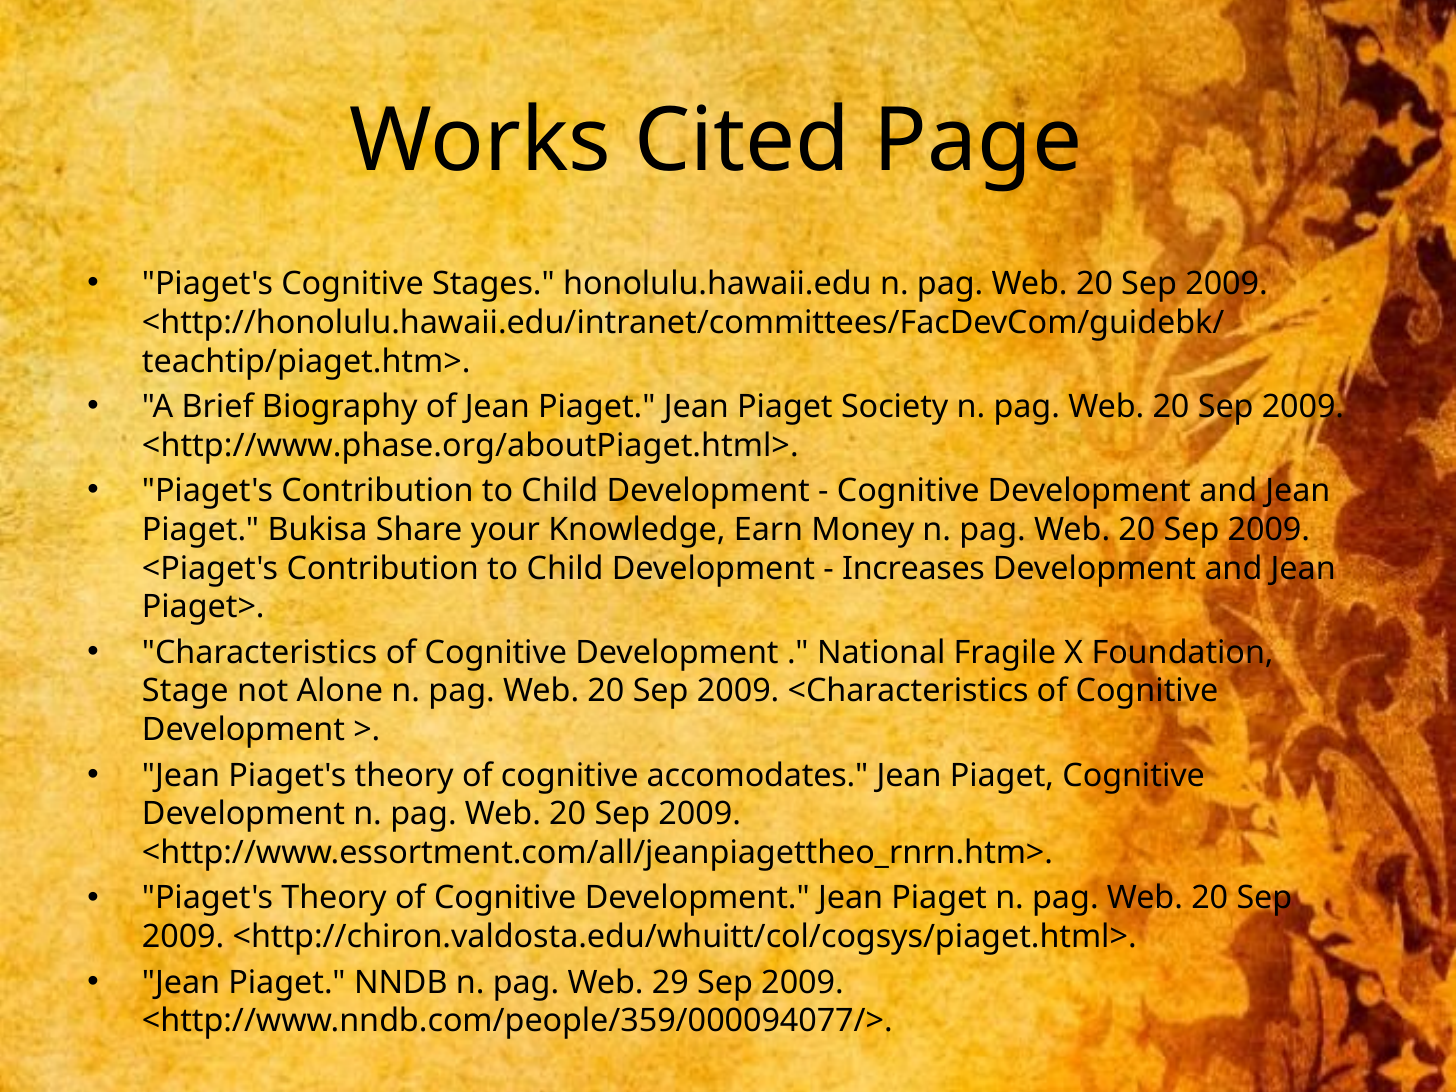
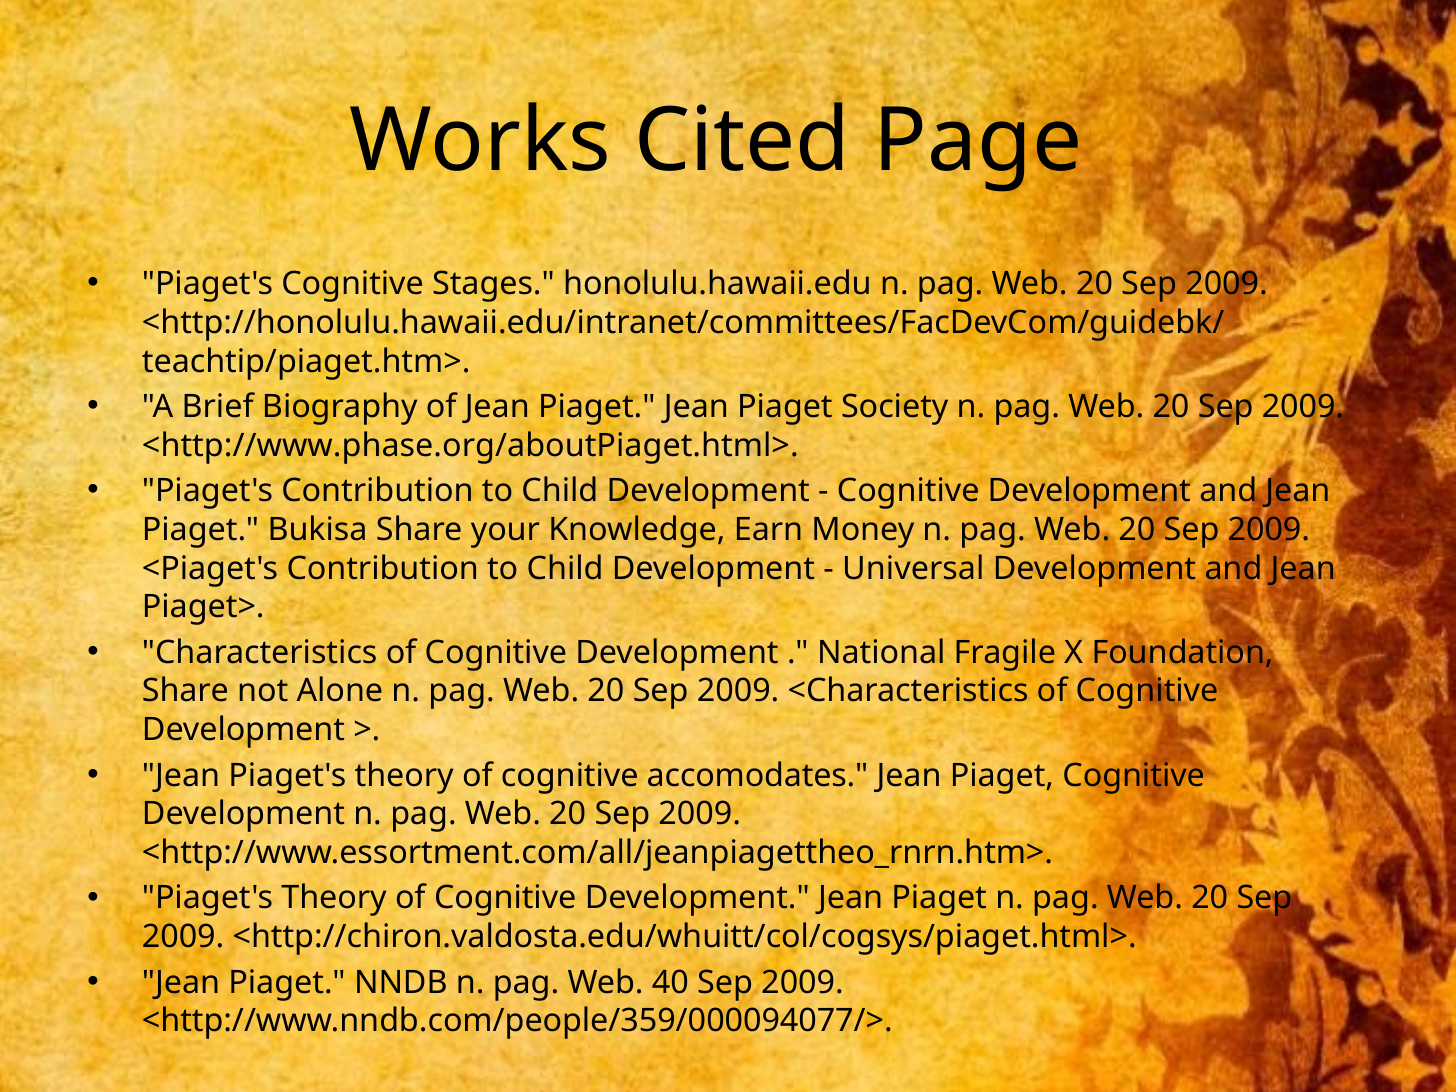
Increases: Increases -> Universal (913, 568)
Stage: Stage -> Share (185, 691)
29: 29 -> 40 (670, 982)
